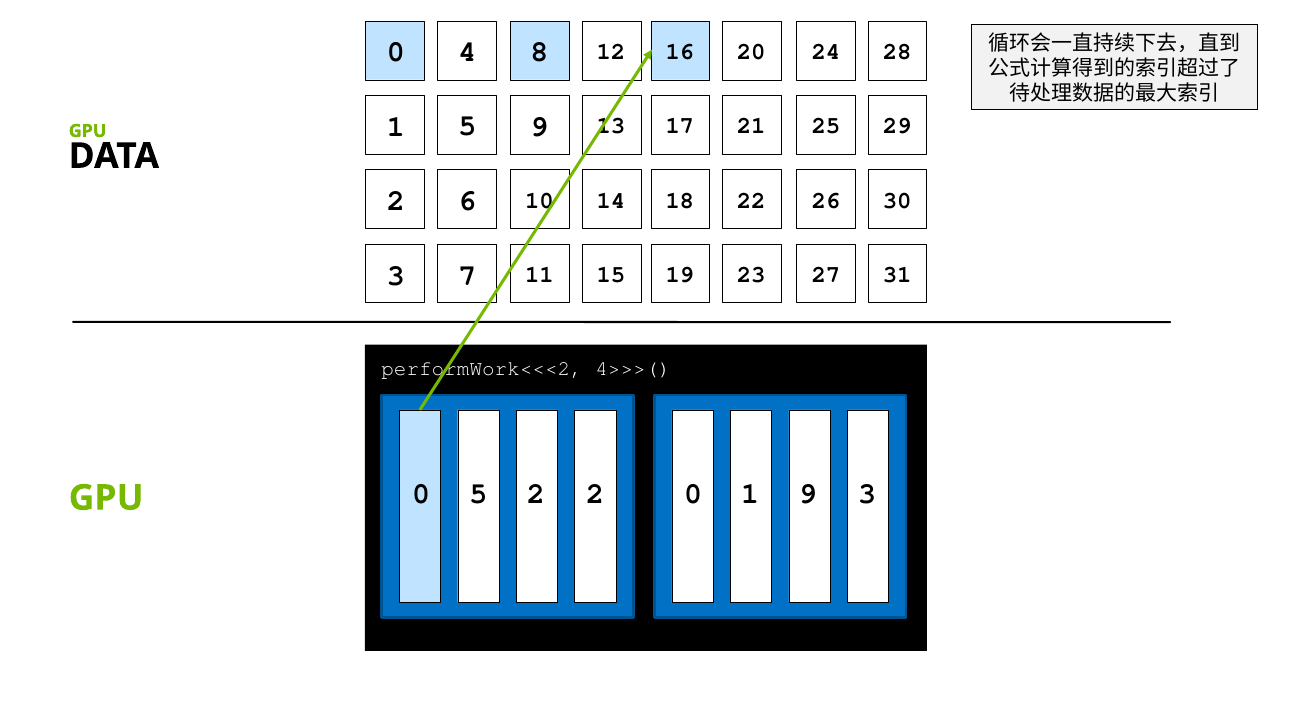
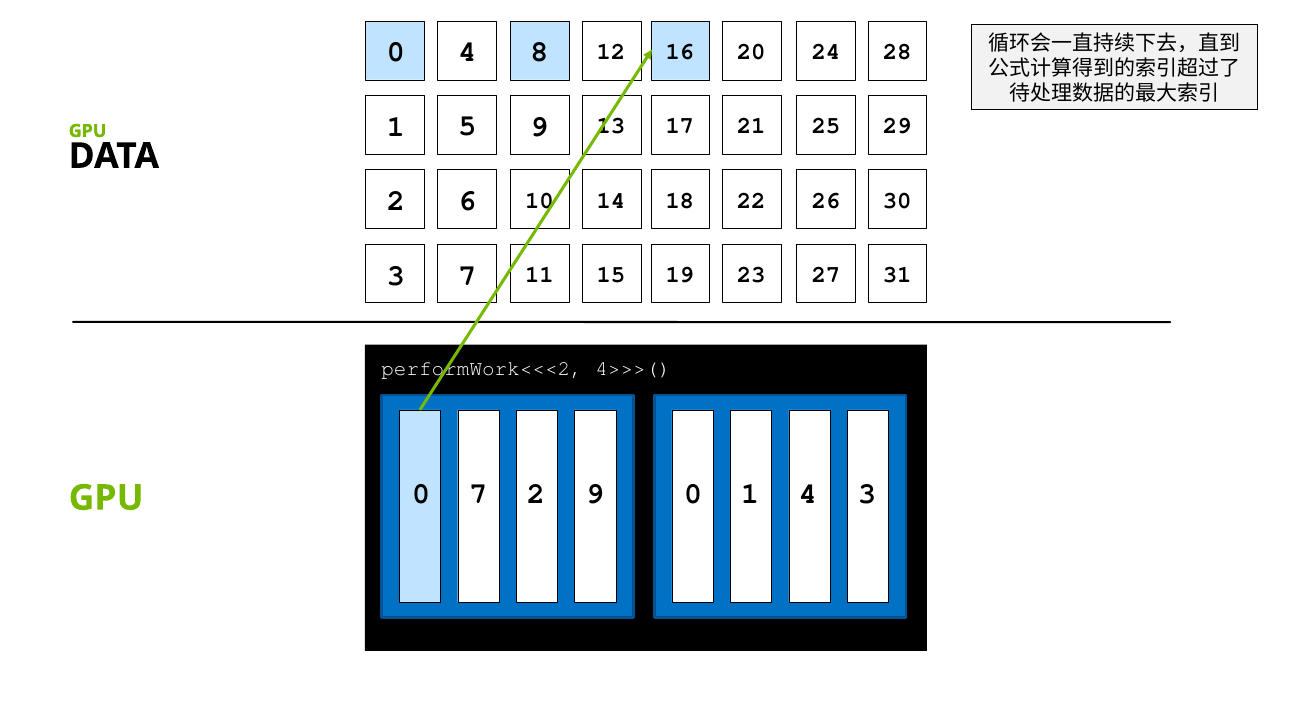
0 5: 5 -> 7 (478, 493)
2 2: 2 -> 9 (595, 493)
1 9: 9 -> 4 (808, 493)
